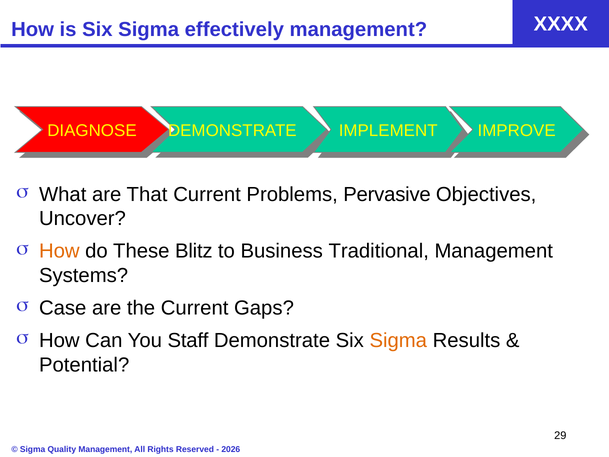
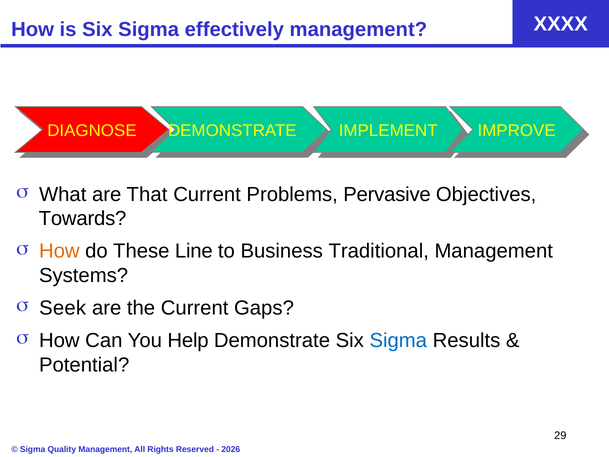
Uncover: Uncover -> Towards (83, 219)
Blitz: Blitz -> Line (194, 251)
Case: Case -> Seek (63, 308)
Staff: Staff -> Help (188, 340)
Sigma colour: orange -> blue (398, 340)
